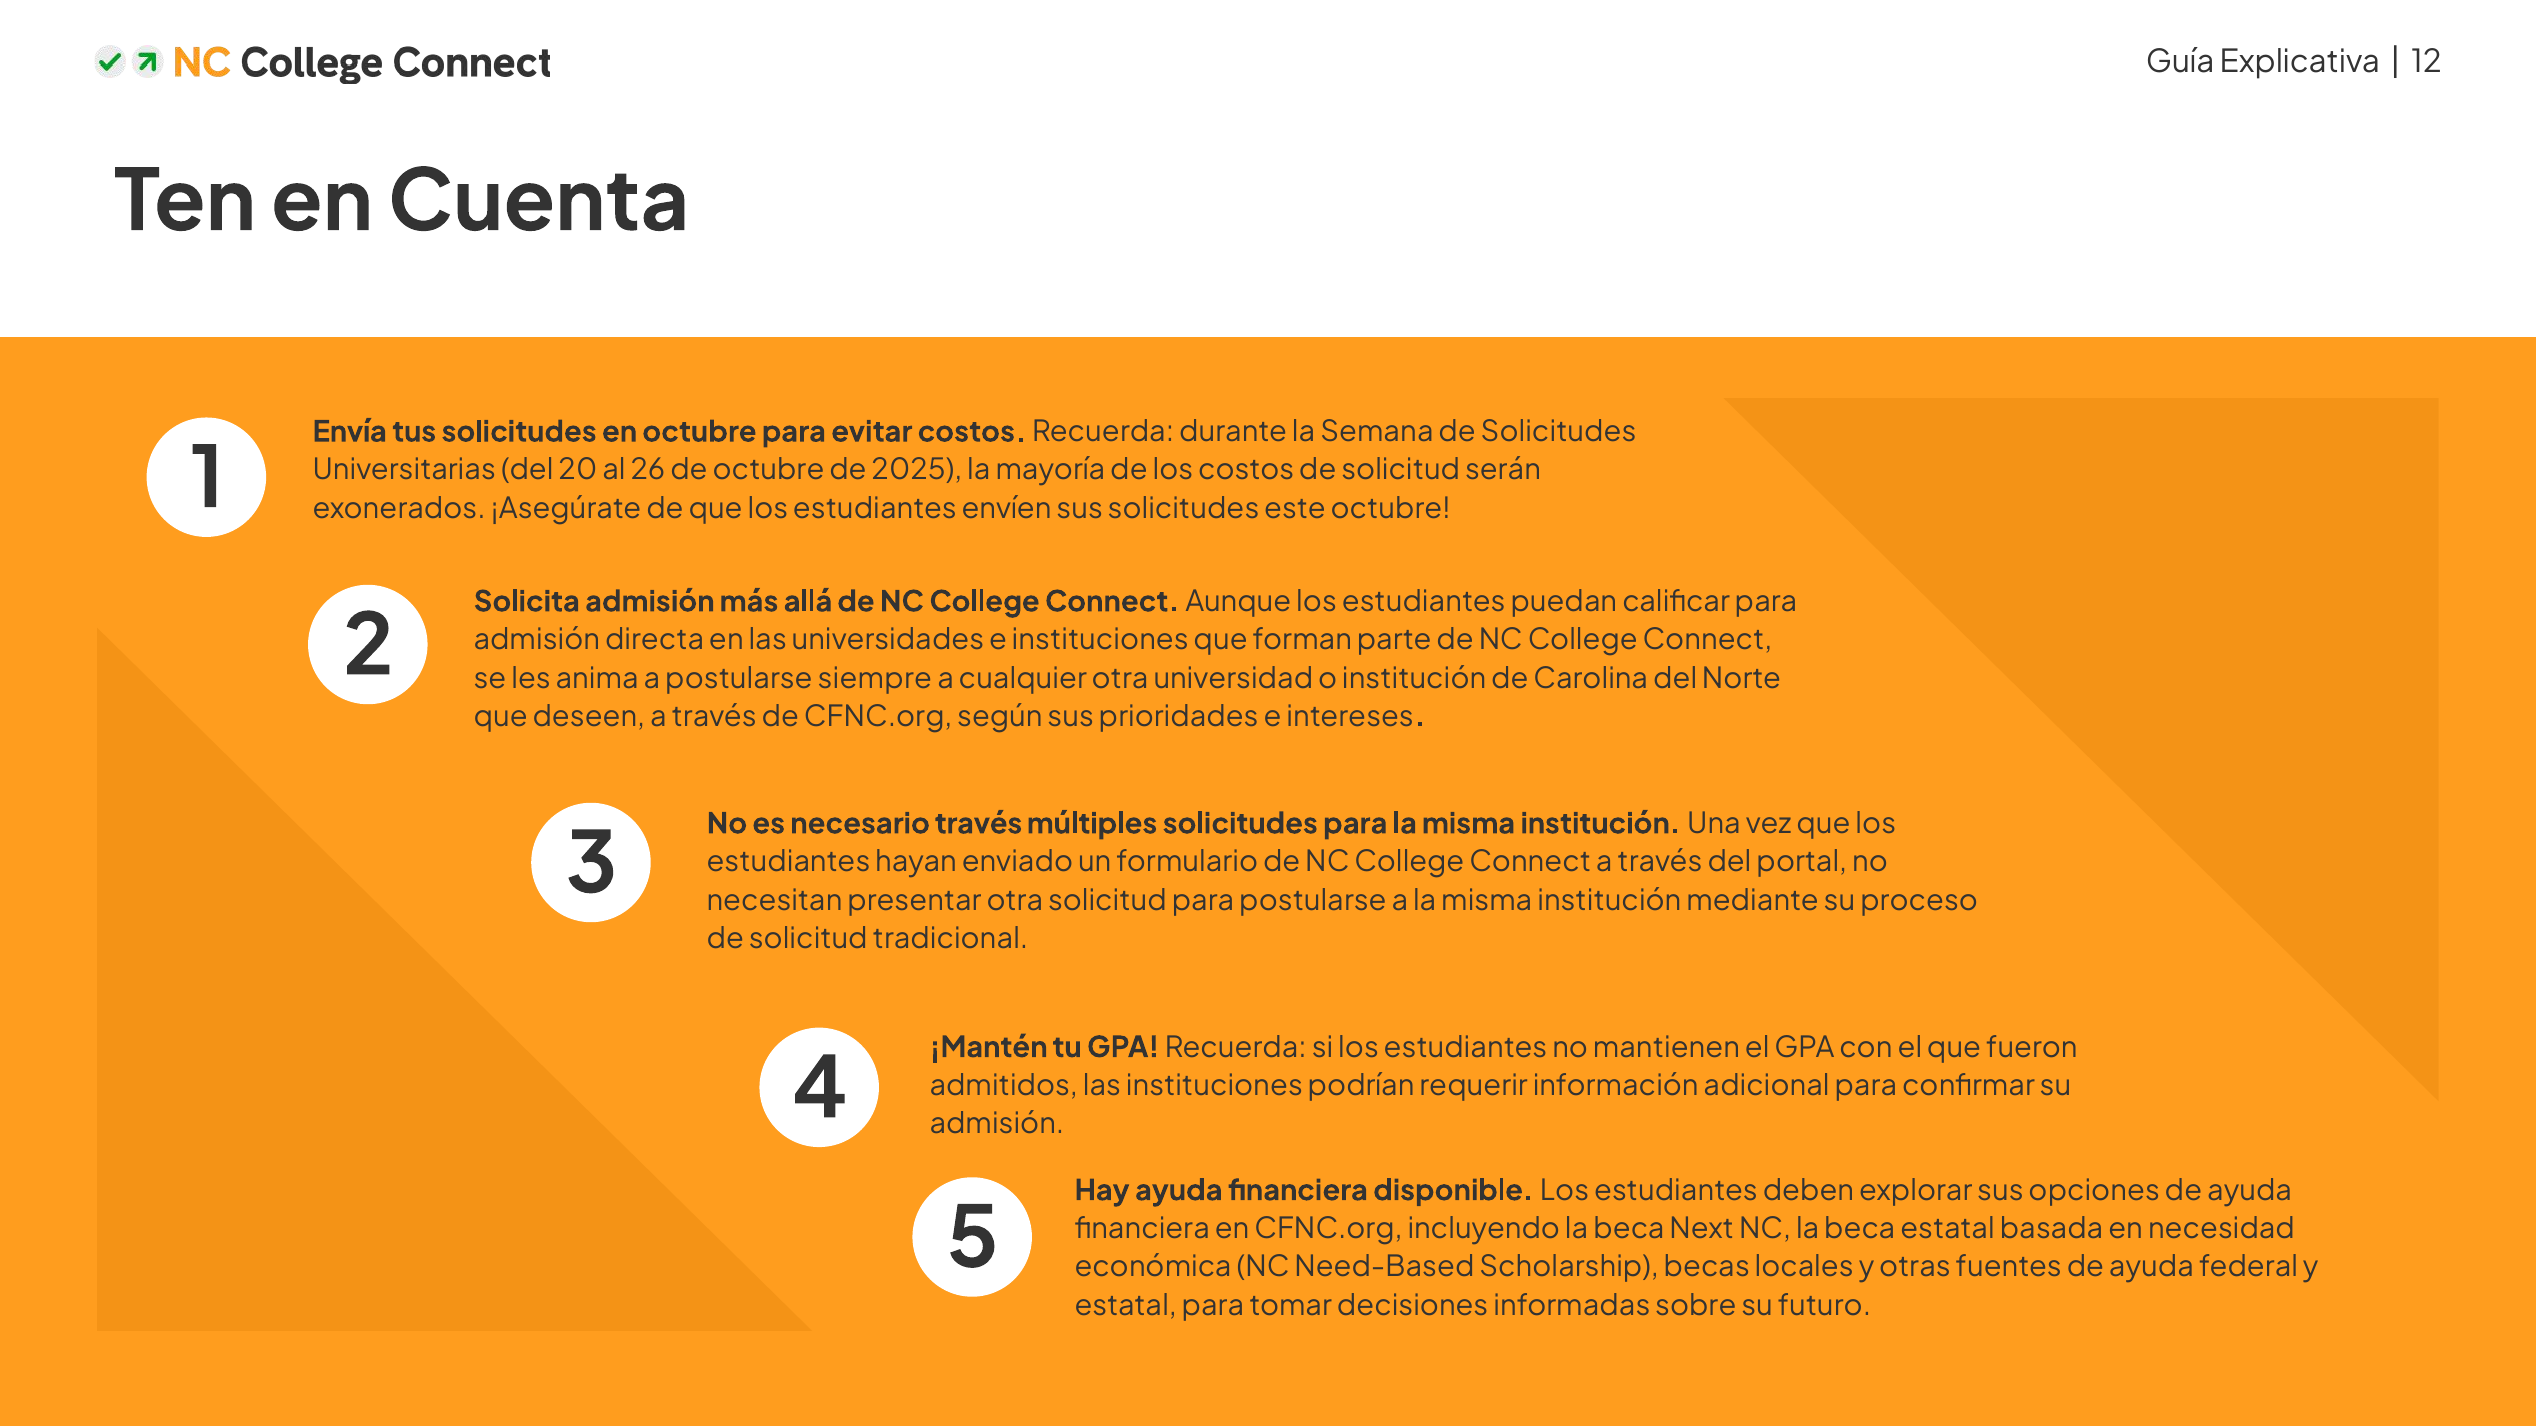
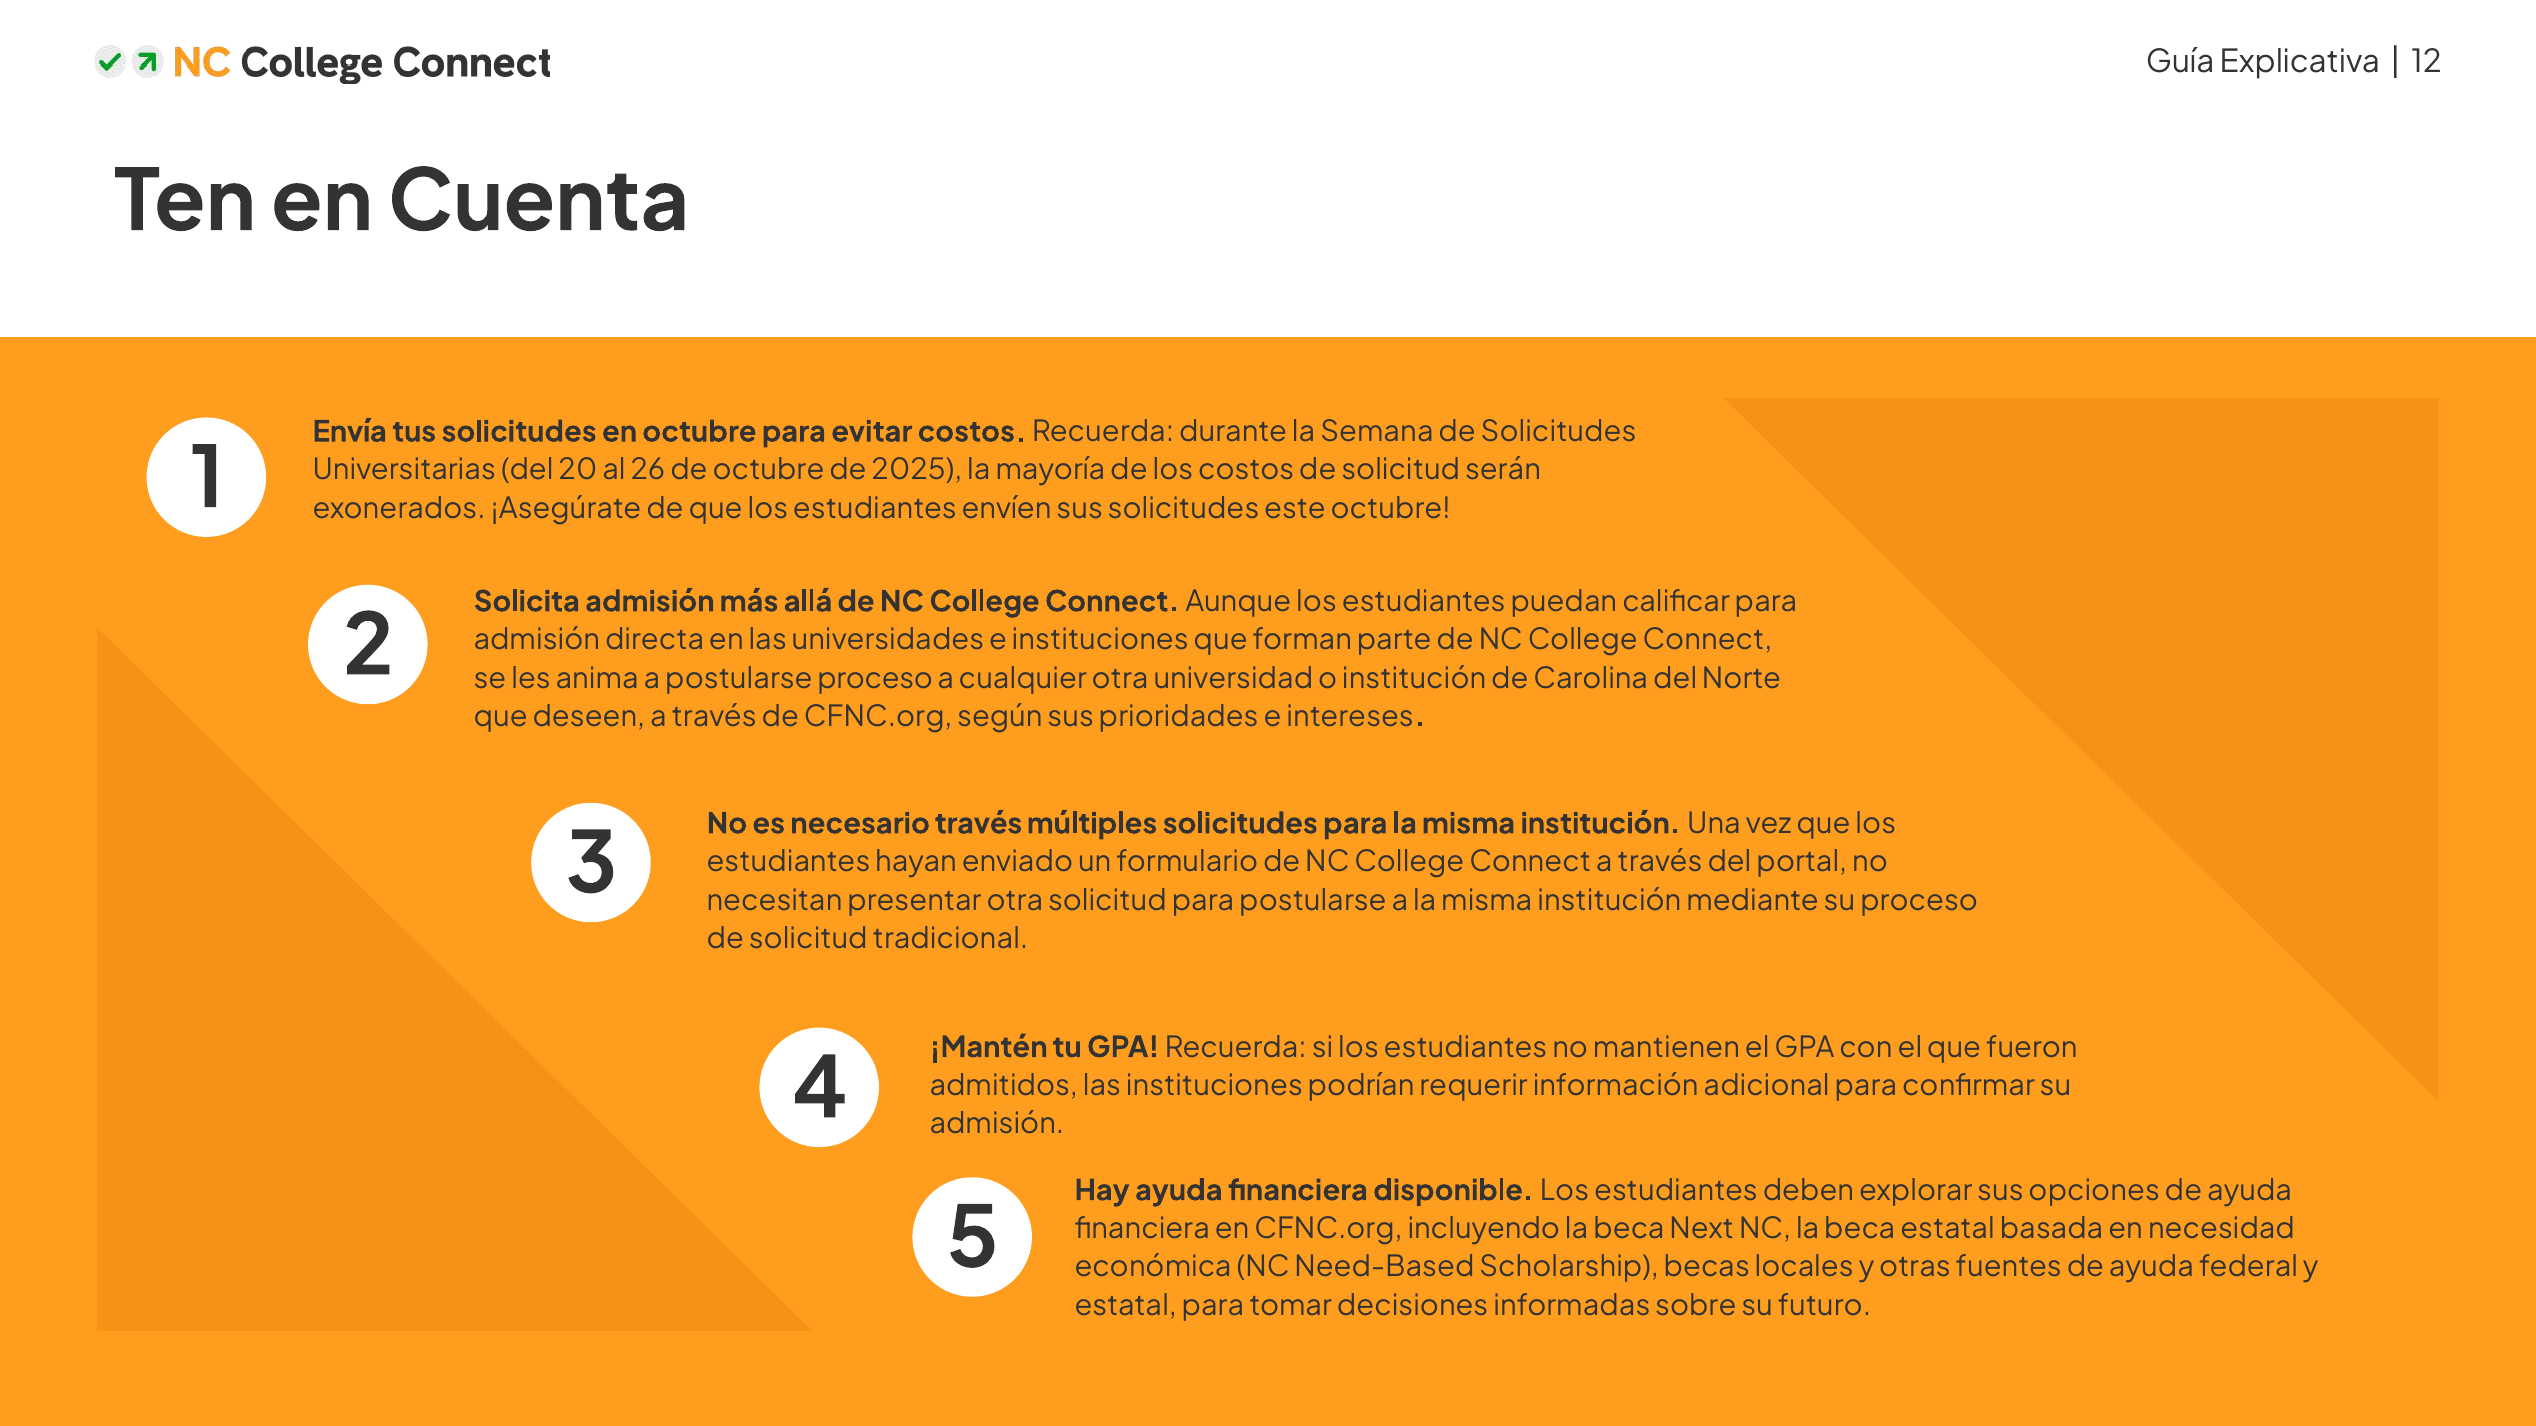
postularse siempre: siempre -> proceso (875, 679)
